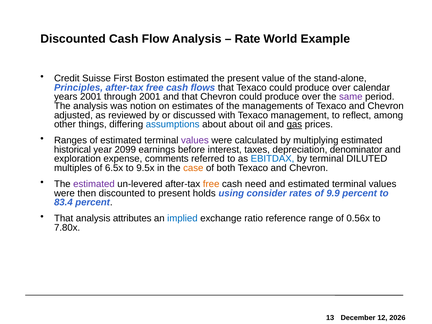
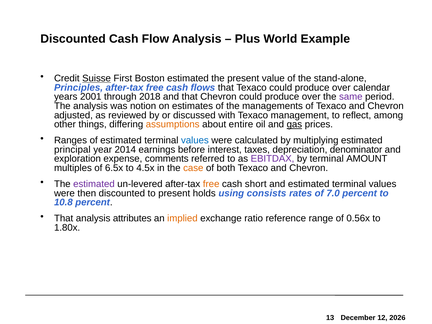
Rate: Rate -> Plus (247, 39)
Suisse underline: none -> present (97, 78)
through 2001: 2001 -> 2018 (150, 97)
assumptions colour: blue -> orange (173, 124)
about about: about -> entire (241, 124)
values colour: purple -> blue (195, 140)
historical: historical -> principal (72, 150)
2099: 2099 -> 2014 (125, 150)
EBITDAX colour: blue -> purple (273, 159)
DILUTED: DILUTED -> AMOUNT (367, 159)
9.5x: 9.5x -> 4.5x (145, 168)
need: need -> short (256, 184)
consider: consider -> consists (267, 193)
9.9: 9.9 -> 7.0 (333, 193)
83.4: 83.4 -> 10.8 (63, 202)
implied colour: blue -> orange (182, 218)
7.80x: 7.80x -> 1.80x (67, 228)
